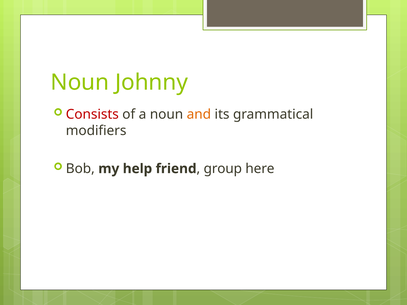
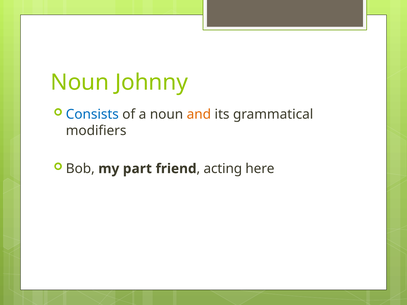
Consists colour: red -> blue (92, 115)
help: help -> part (137, 169)
group: group -> acting (223, 169)
